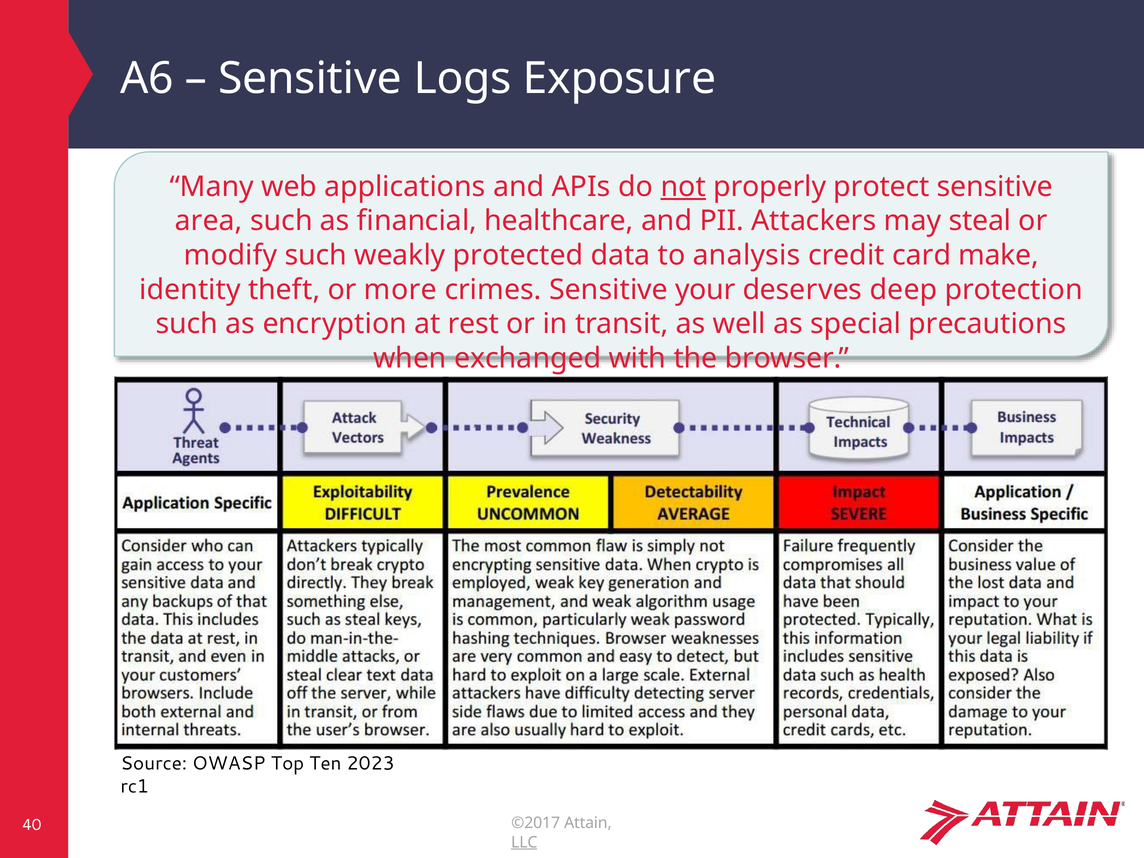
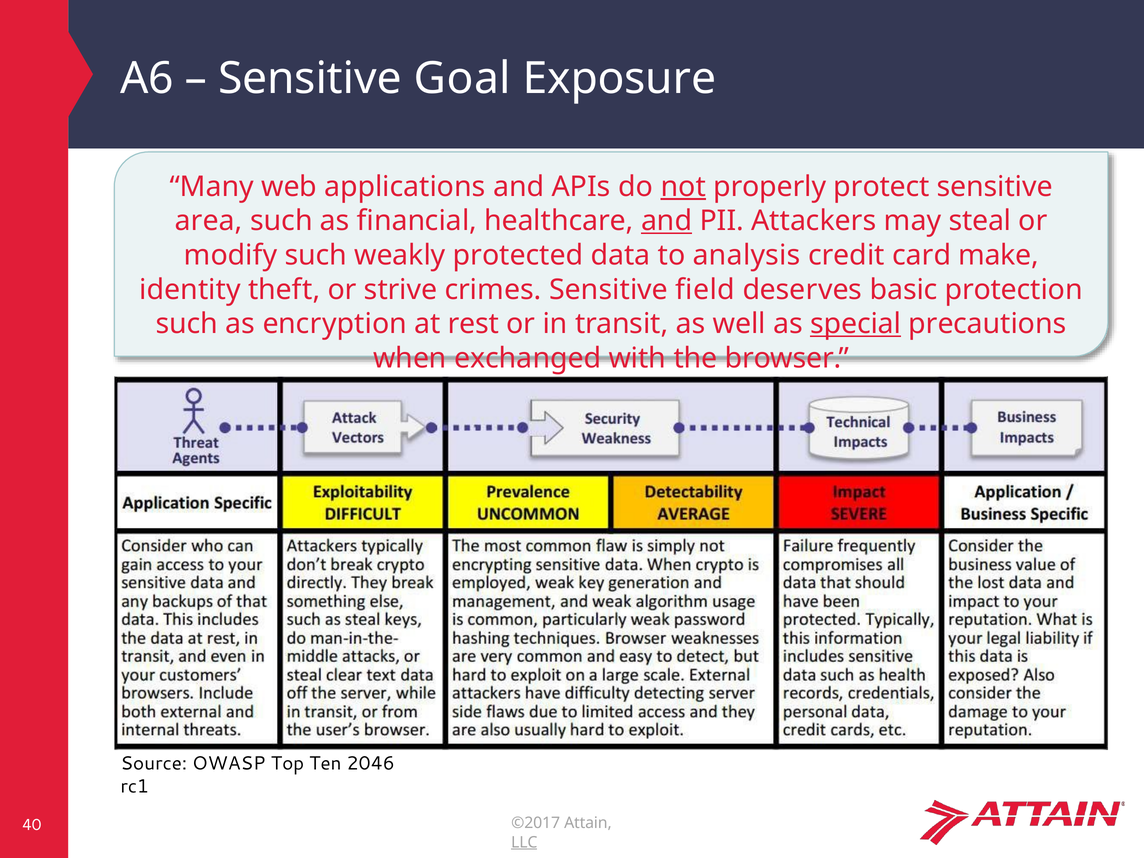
Logs: Logs -> Goal (462, 78)
and underline: none -> present (667, 221)
more: more -> strive (401, 290)
your: your -> field (705, 290)
deep: deep -> basic (904, 290)
special underline: none -> present (856, 324)
2023: 2023 -> 2046 (371, 764)
